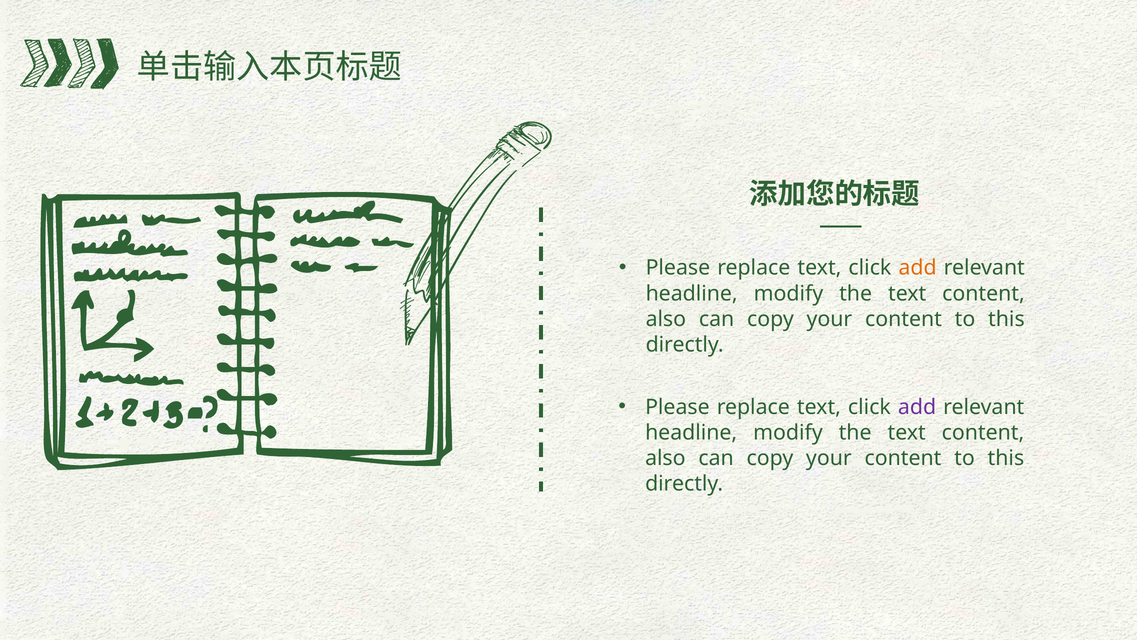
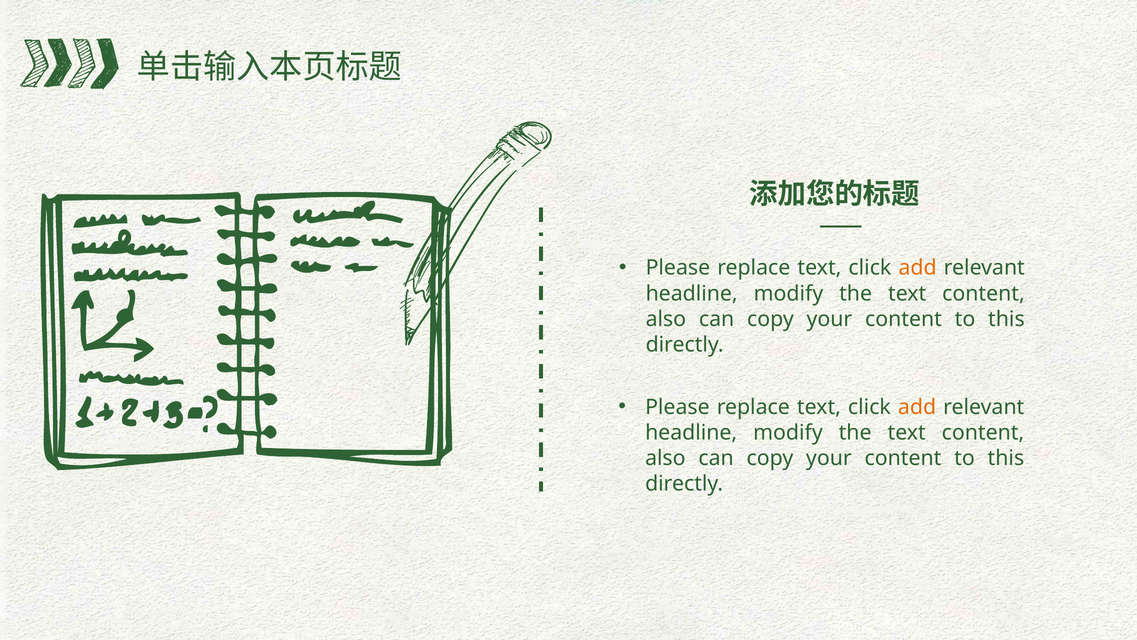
add colour: purple -> orange (917, 407)
